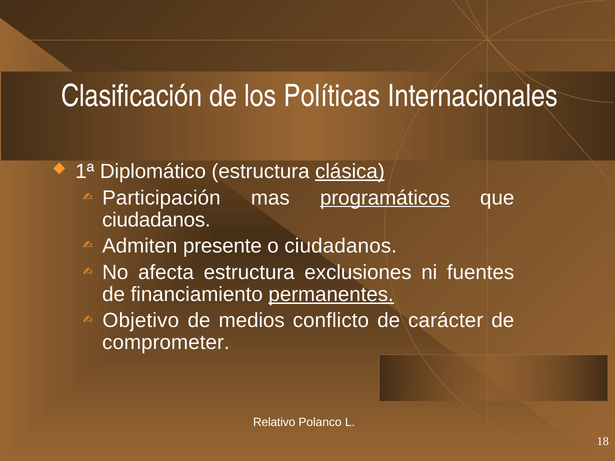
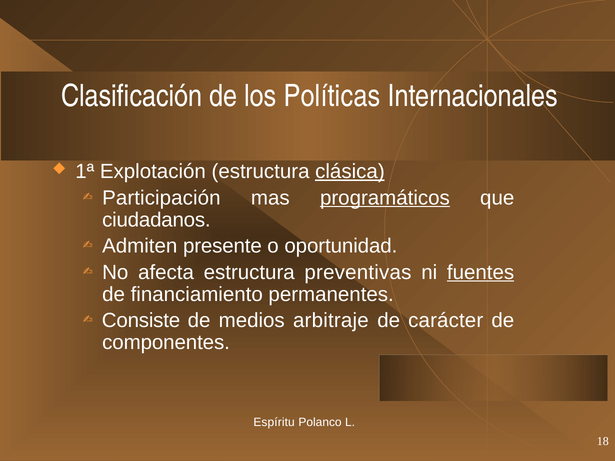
Diplomático: Diplomático -> Explotación (153, 172)
o ciudadanos: ciudadanos -> oportunidad (341, 246)
exclusiones: exclusiones -> preventivas (358, 272)
fuentes underline: none -> present (481, 272)
permanentes underline: present -> none (331, 295)
Objetivo: Objetivo -> Consiste (141, 321)
conflicto: conflicto -> arbitraje (331, 321)
comprometer: comprometer -> componentes (166, 343)
Relativo: Relativo -> Espíritu (274, 423)
